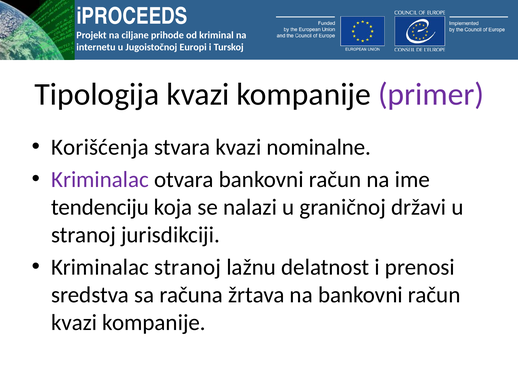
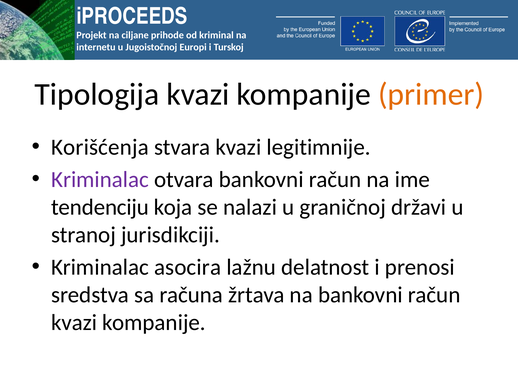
primer colour: purple -> orange (431, 94)
nominalne: nominalne -> legitimnije (319, 147)
Kriminalac stranoj: stranoj -> asocira (188, 267)
